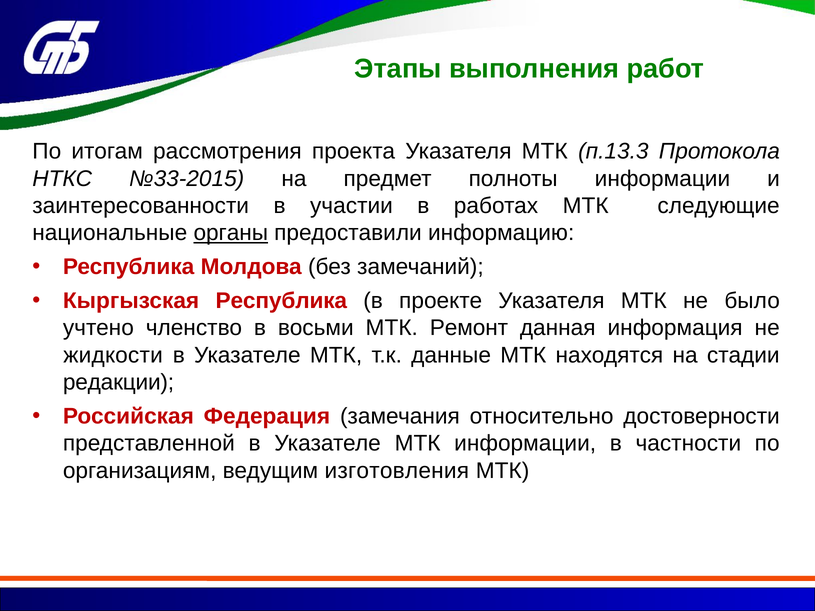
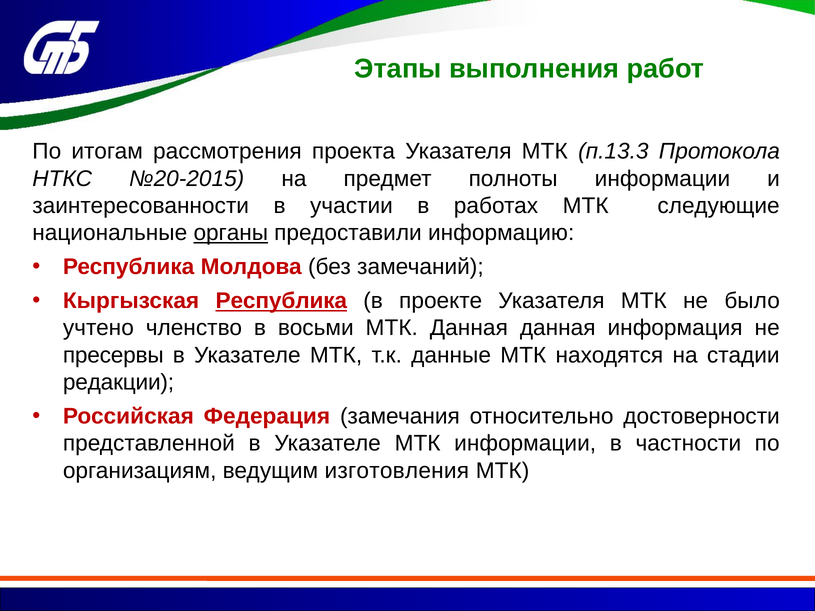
№33-2015: №33-2015 -> №20-2015 (187, 179)
Республика underline: none -> present (281, 301)
МТК Ремонт: Ремонт -> Данная (469, 328)
жидкости: жидкости -> пресервы (113, 355)
